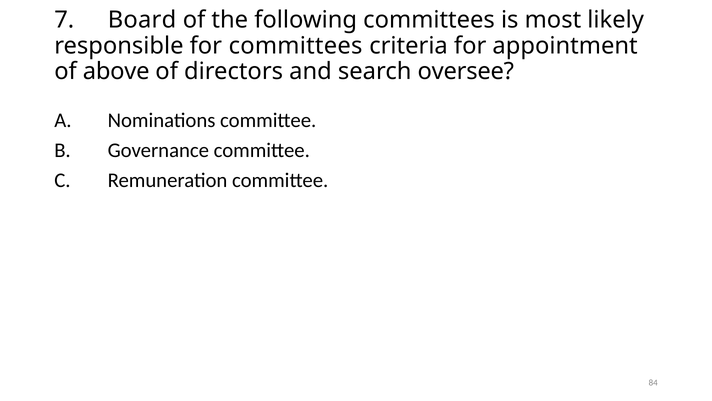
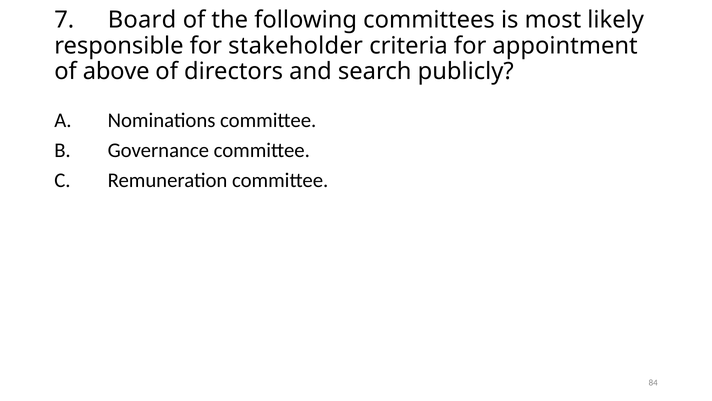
for committees: committees -> stakeholder (296, 46)
oversee: oversee -> publicly (466, 71)
